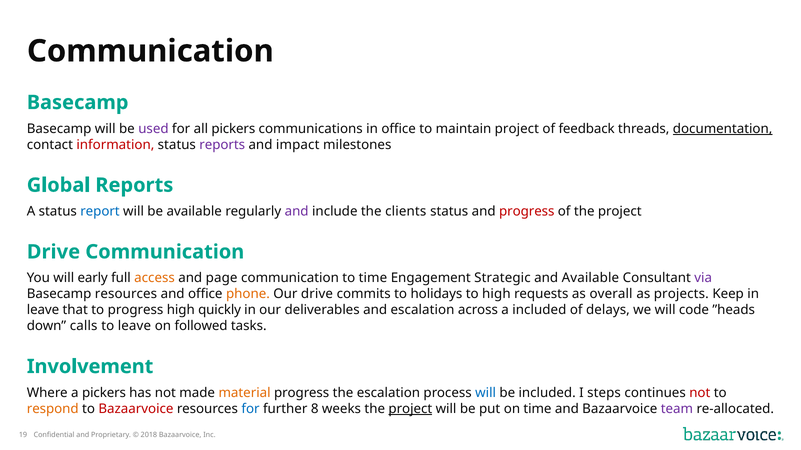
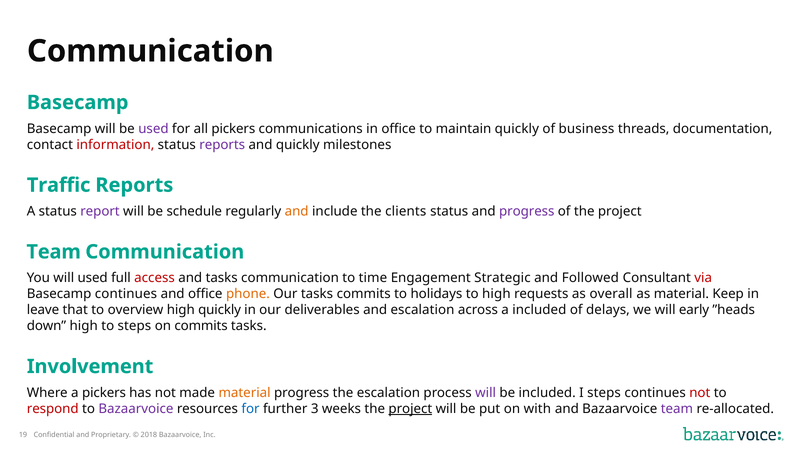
maintain project: project -> quickly (517, 129)
feedback: feedback -> business (586, 129)
documentation underline: present -> none (723, 129)
and impact: impact -> quickly (298, 145)
Global: Global -> Traffic (59, 185)
report colour: blue -> purple (100, 212)
be available: available -> schedule (194, 212)
and colour: purple -> orange (297, 212)
progress colour: red -> purple (527, 212)
Drive: Drive -> Team (54, 252)
will early: early -> used (93, 278)
access colour: orange -> red (155, 278)
and page: page -> tasks (222, 278)
and Available: Available -> Followed (590, 278)
via colour: purple -> red (703, 278)
Basecamp resources: resources -> continues (126, 294)
Our drive: drive -> tasks (317, 294)
as projects: projects -> material (681, 294)
to progress: progress -> overview (136, 310)
code: code -> early (694, 310)
down calls: calls -> high (84, 326)
to leave: leave -> steps (134, 326)
on followed: followed -> commits (201, 326)
will colour: blue -> purple (486, 393)
respond colour: orange -> red (53, 409)
Bazaarvoice colour: red -> purple (136, 409)
8: 8 -> 3 (315, 409)
on time: time -> with (537, 409)
